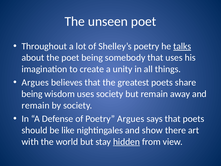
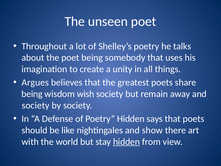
talks underline: present -> none (182, 46)
wisdom uses: uses -> wish (86, 94)
remain: remain -> society (36, 105)
Poetry Argues: Argues -> Hidden (131, 119)
